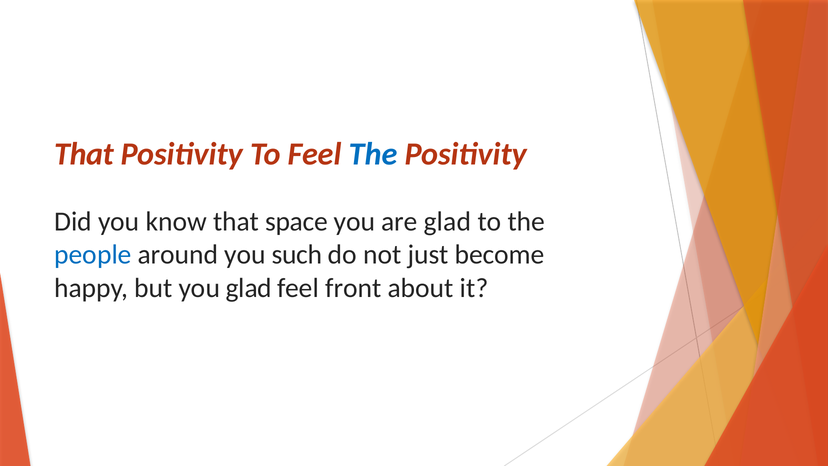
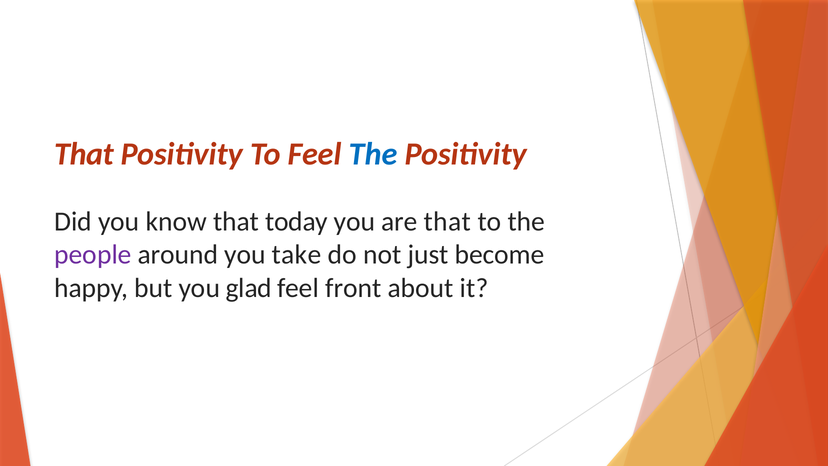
space: space -> today (297, 222)
are glad: glad -> that (447, 222)
people colour: blue -> purple (93, 255)
such: such -> take (297, 255)
